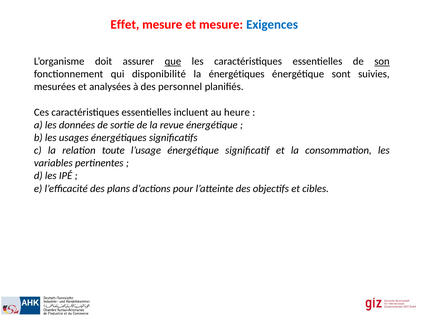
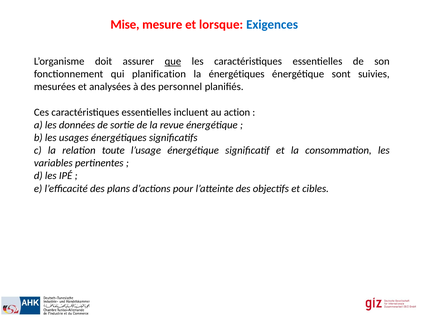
Effet: Effet -> Mise (125, 24)
et mesure: mesure -> lorsque (221, 24)
son underline: present -> none (382, 61)
disponibilité: disponibilité -> planification (159, 74)
heure: heure -> action (237, 112)
